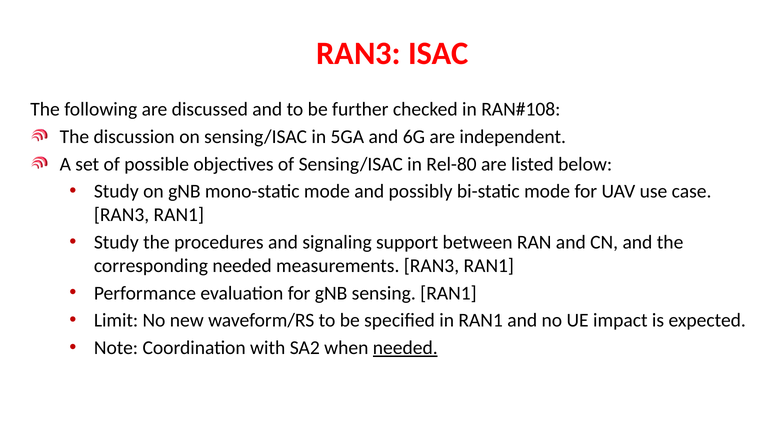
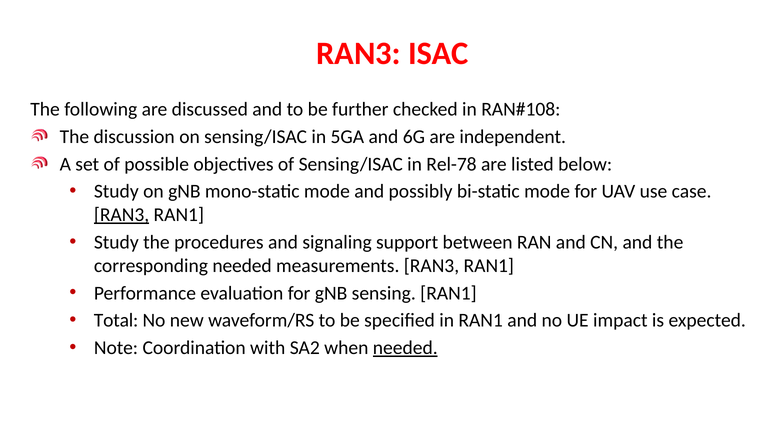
Rel-80: Rel-80 -> Rel-78 (451, 164)
RAN3 underline: none -> present (122, 215)
Limit: Limit -> Total (116, 320)
